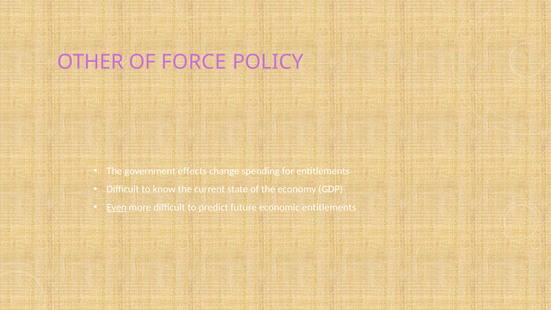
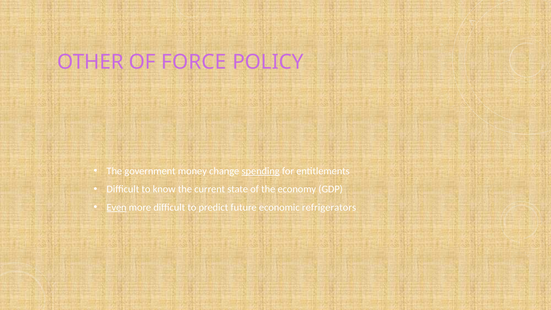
effects: effects -> money (192, 171)
spending underline: none -> present (261, 171)
economic entitlements: entitlements -> refrigerators (329, 207)
